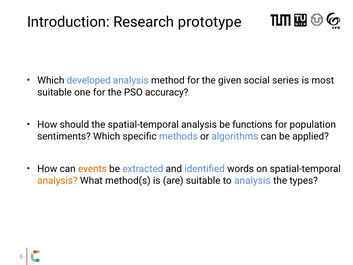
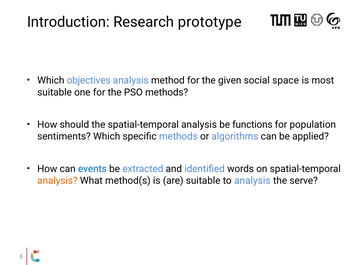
developed: developed -> objectives (89, 80)
series: series -> space (286, 80)
PSO accuracy: accuracy -> methods (167, 92)
events colour: orange -> blue (92, 169)
types: types -> serve (304, 180)
